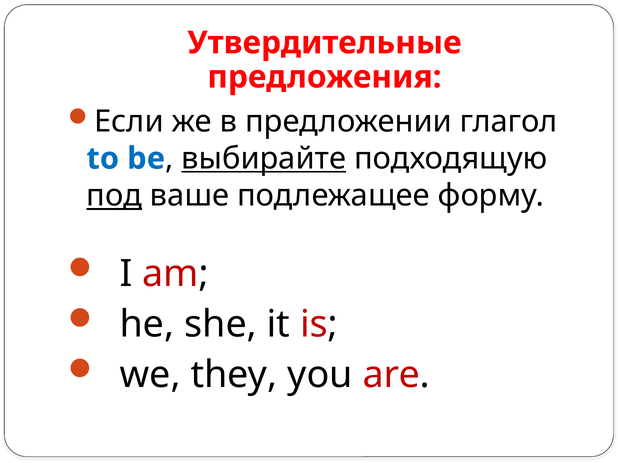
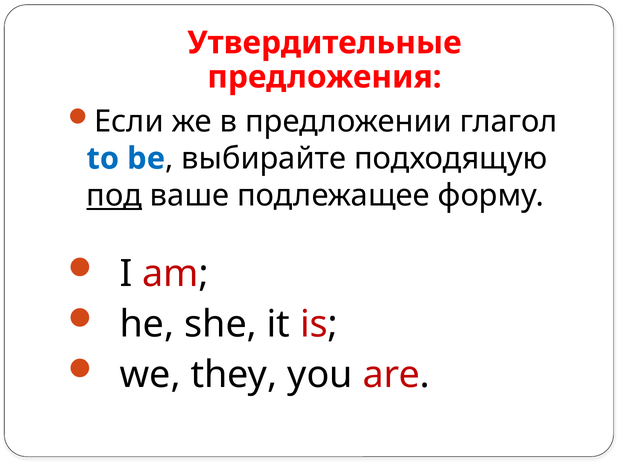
выбирайте underline: present -> none (264, 159)
